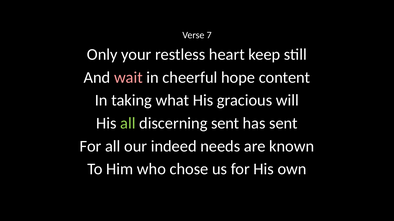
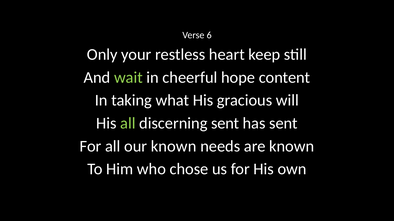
7: 7 -> 6 (209, 35)
wait colour: pink -> light green (128, 78)
our indeed: indeed -> known (174, 147)
